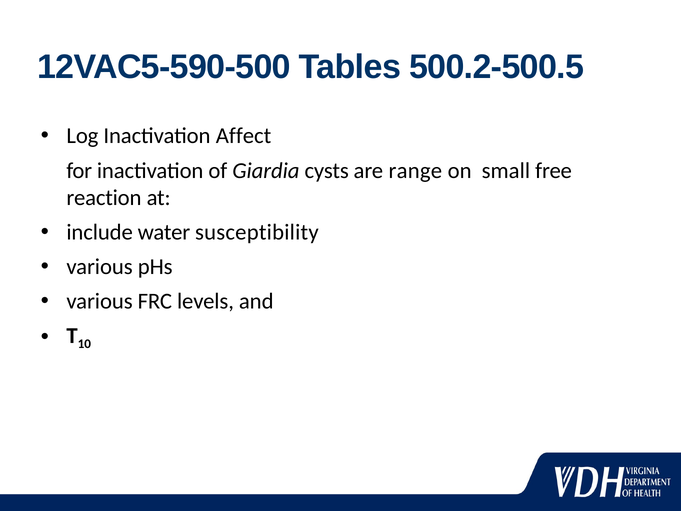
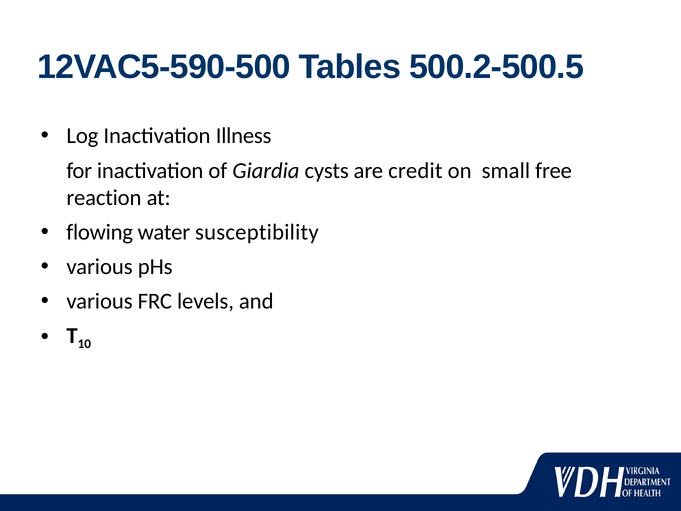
Affect: Affect -> Illness (244, 136)
range: range -> credit (415, 170)
include: include -> flowing (100, 232)
